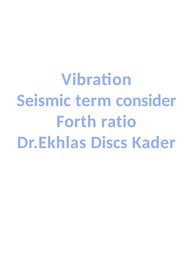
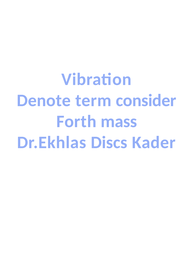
Seismic: Seismic -> Denote (44, 100)
ratio: ratio -> mass (119, 121)
